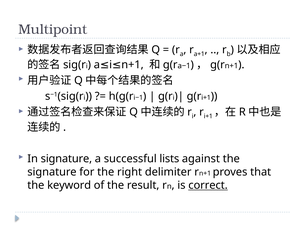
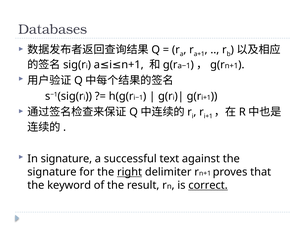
Multipoint: Multipoint -> Databases (53, 29)
lists: lists -> text (169, 159)
right underline: none -> present (130, 172)
